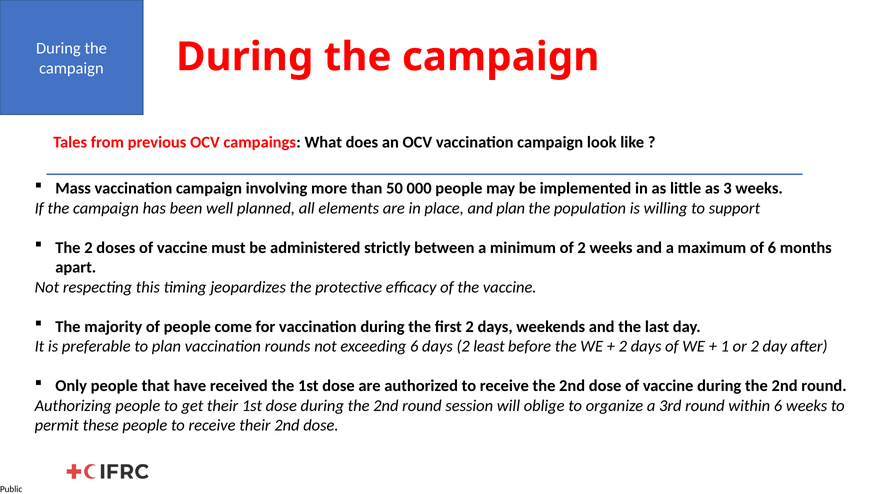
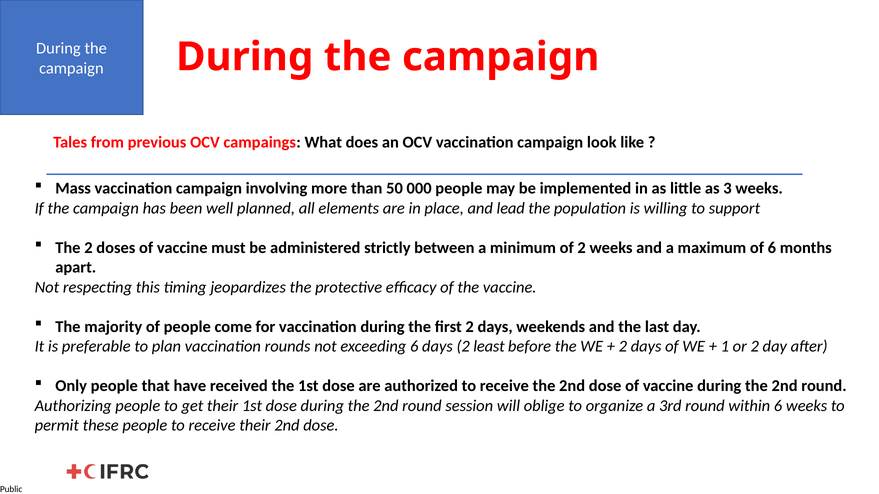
and plan: plan -> lead (511, 208)
